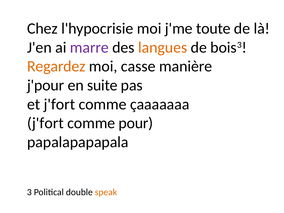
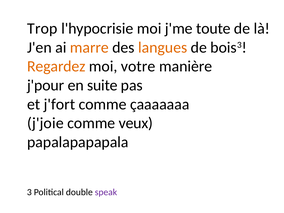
Chez: Chez -> Trop (42, 29)
marre colour: purple -> orange (89, 47)
casse: casse -> votre (138, 66)
j'fort: j'fort -> j'joie (45, 123)
pour: pour -> veux (136, 123)
speak colour: orange -> purple (106, 192)
